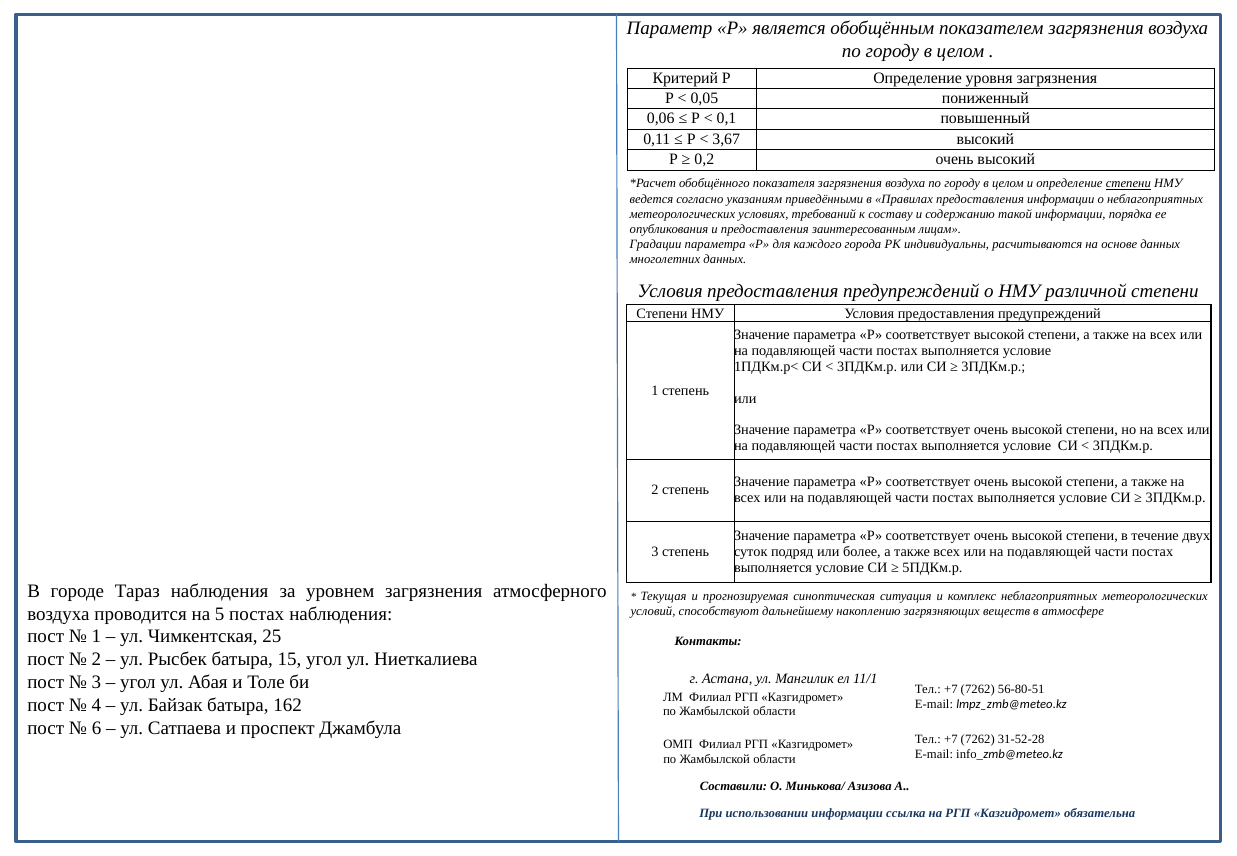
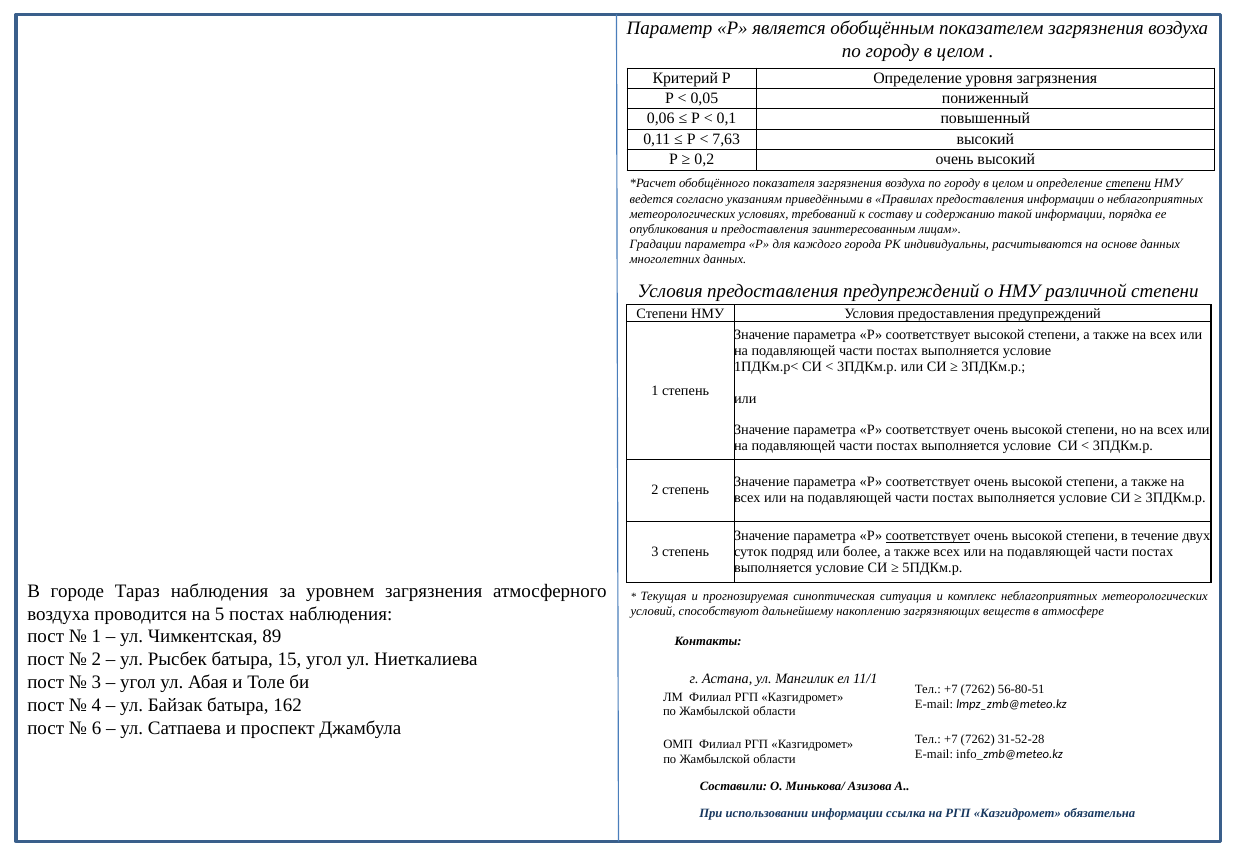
3,67: 3,67 -> 7,63 (726, 139)
соответствует underline: none -> present (928, 536)
25: 25 -> 89 (272, 637)
